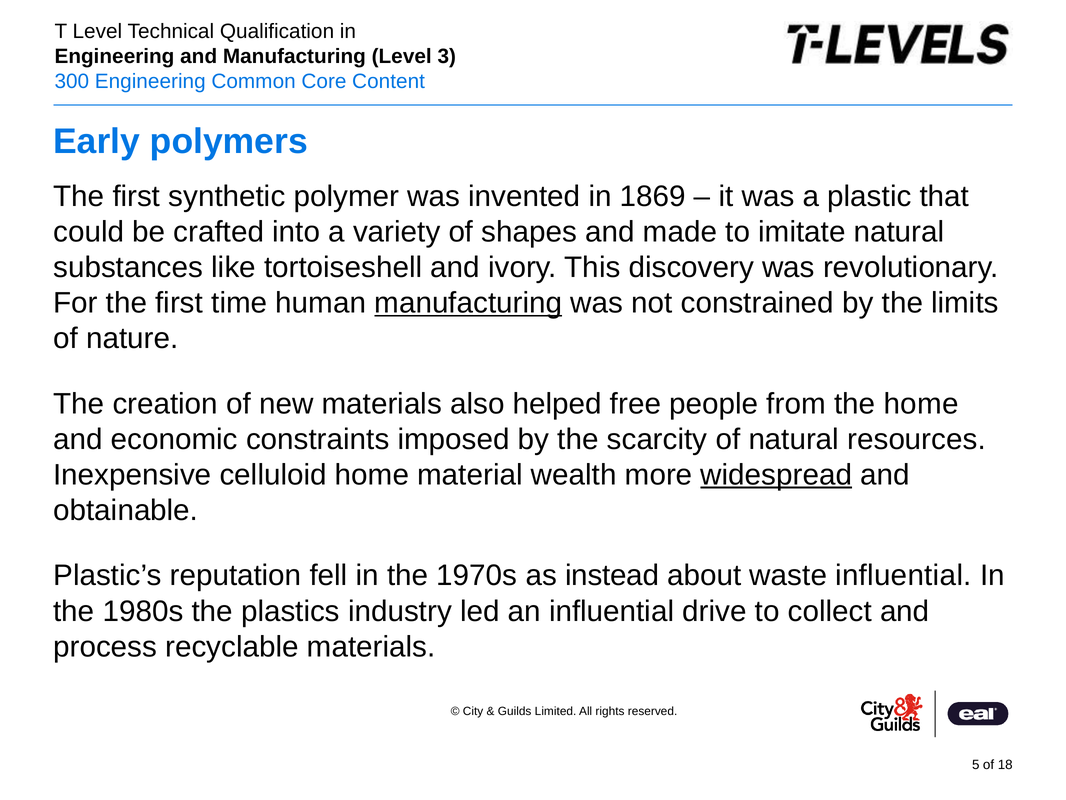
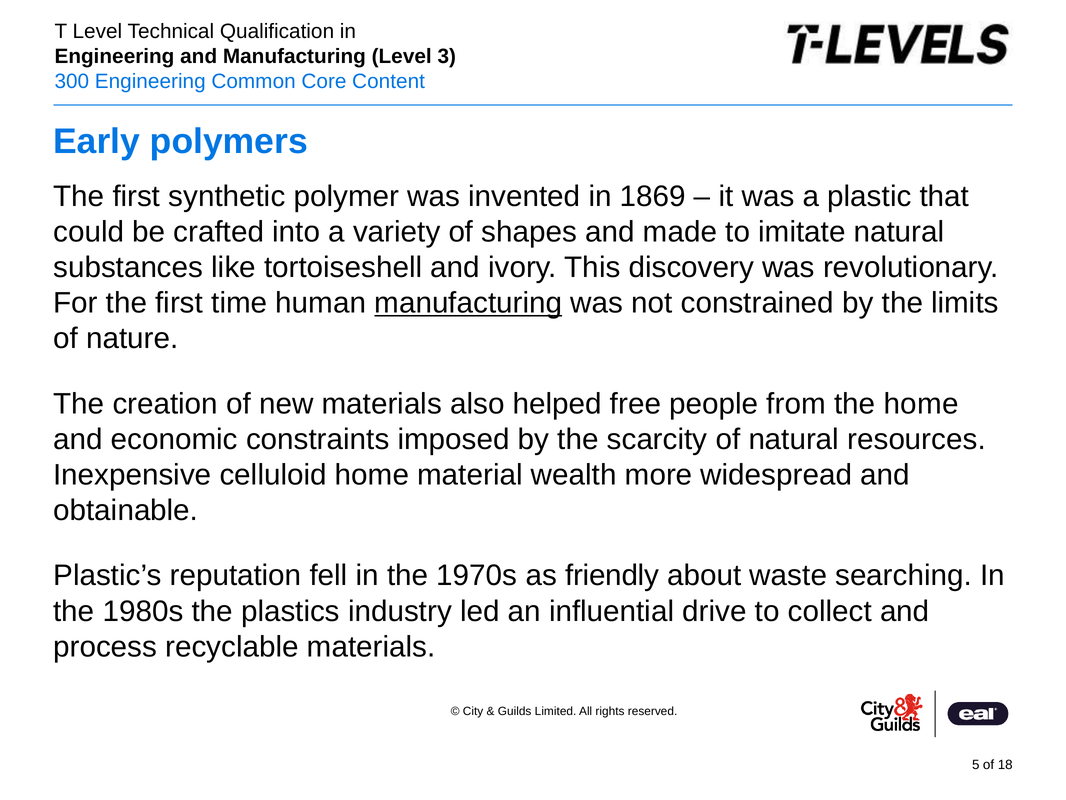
widespread underline: present -> none (776, 475)
instead: instead -> friendly (612, 575)
waste influential: influential -> searching (904, 575)
